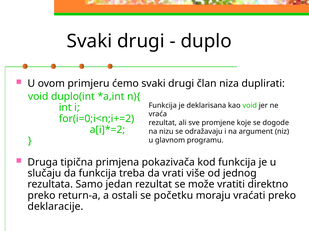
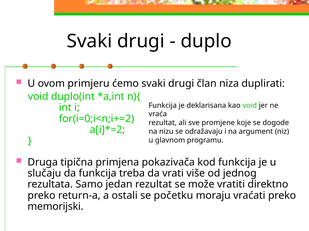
deklaracije: deklaracije -> memorijski (56, 207)
